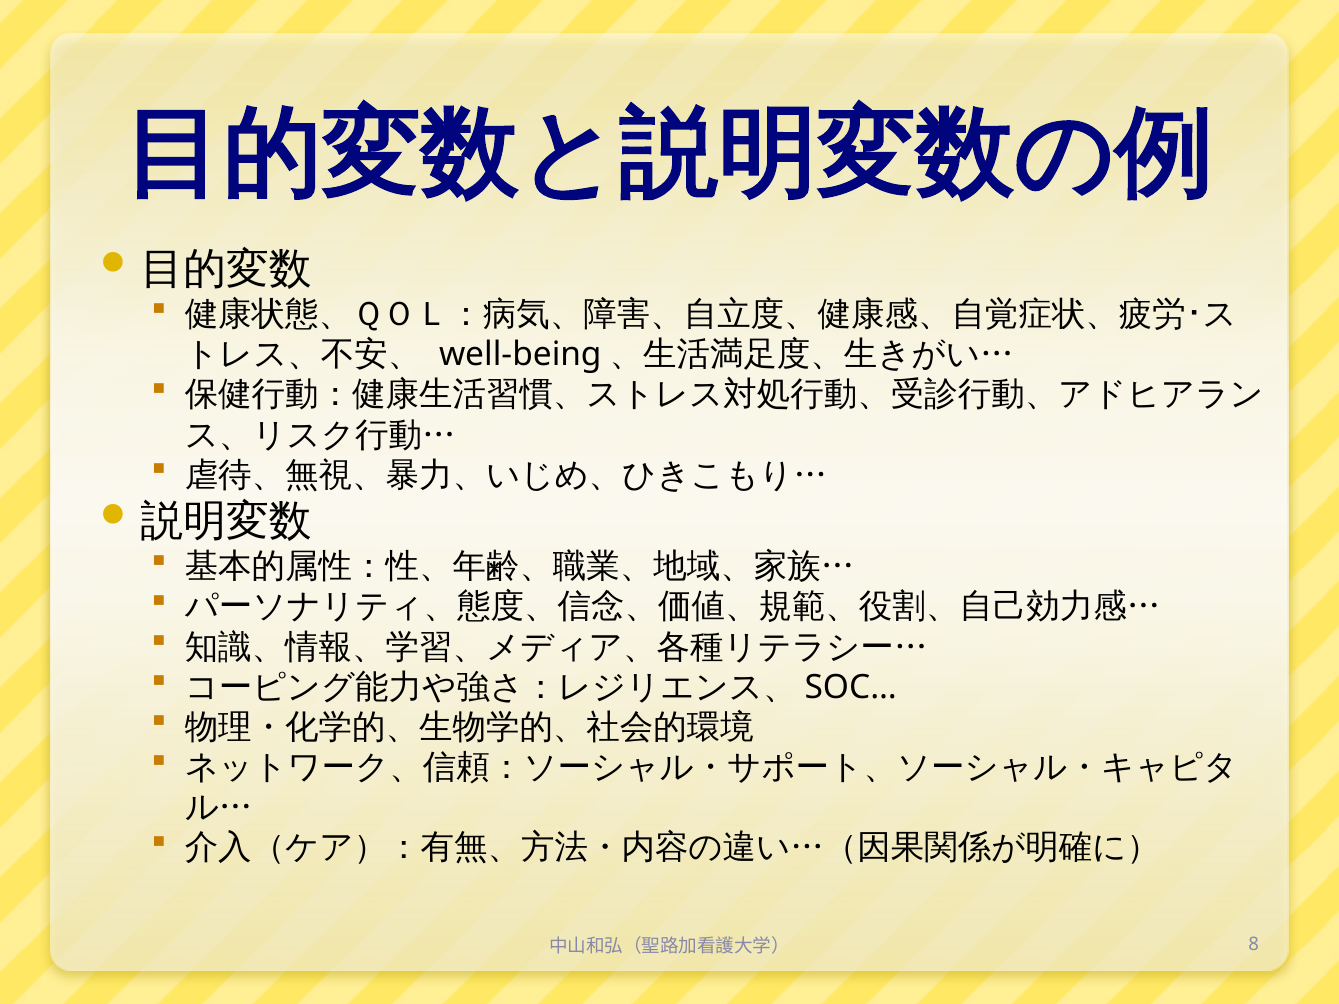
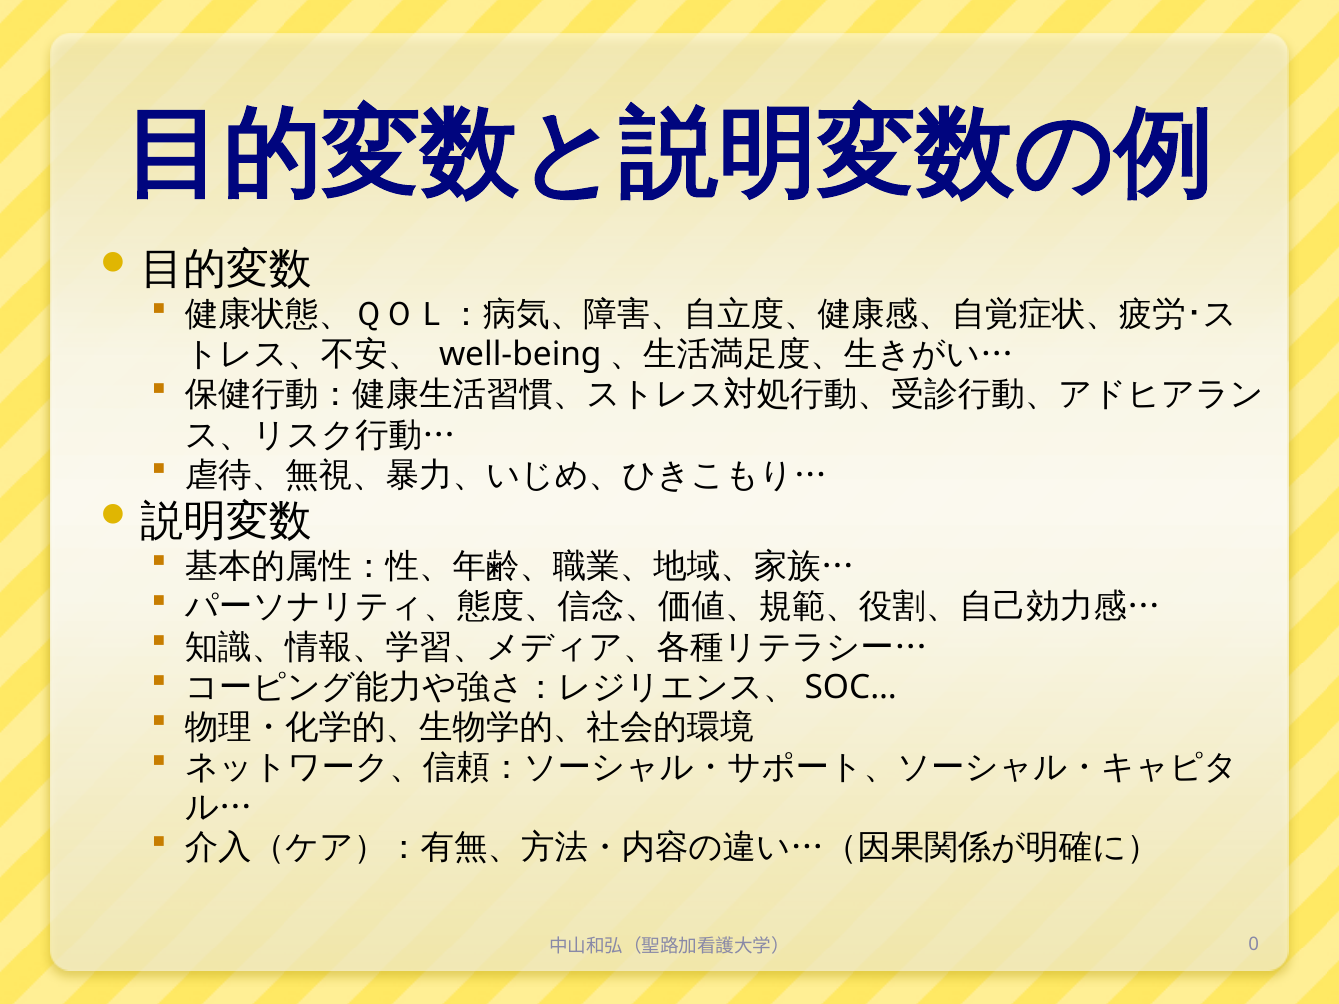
8: 8 -> 0 (1254, 944)
